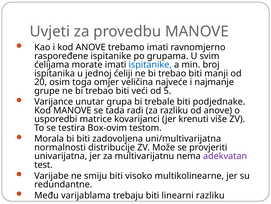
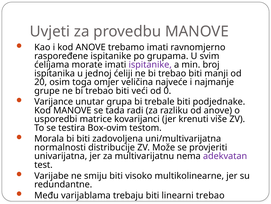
ispitanike colour: blue -> purple (150, 65)
5: 5 -> 0 (167, 91)
linearni razliku: razliku -> trebao (210, 195)
